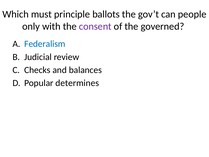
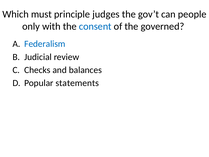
ballots: ballots -> judges (106, 14)
consent colour: purple -> blue (95, 26)
determines: determines -> statements (77, 83)
